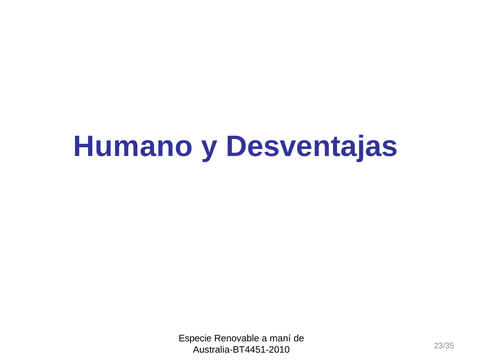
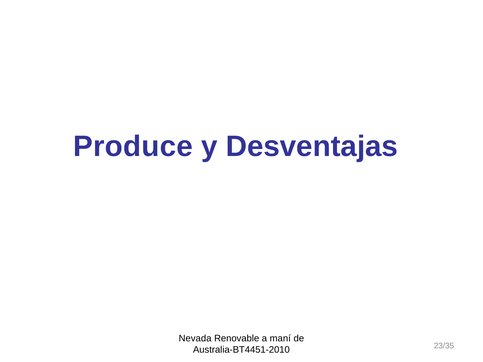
Humano: Humano -> Produce (133, 147)
Especie: Especie -> Nevada (195, 339)
